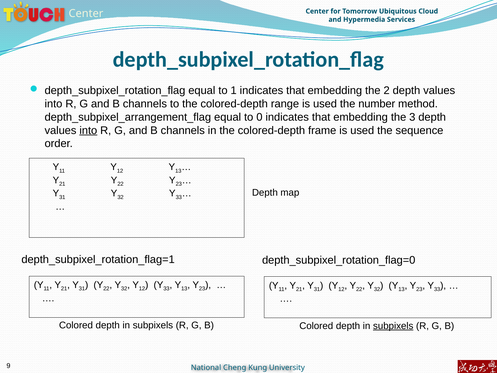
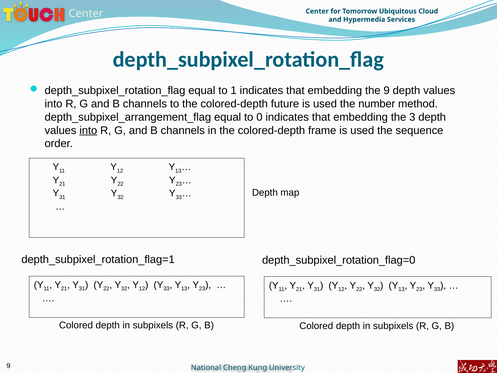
the 2: 2 -> 9 (387, 91)
range: range -> future (285, 104)
subpixels underline: present -> none (393, 326)
